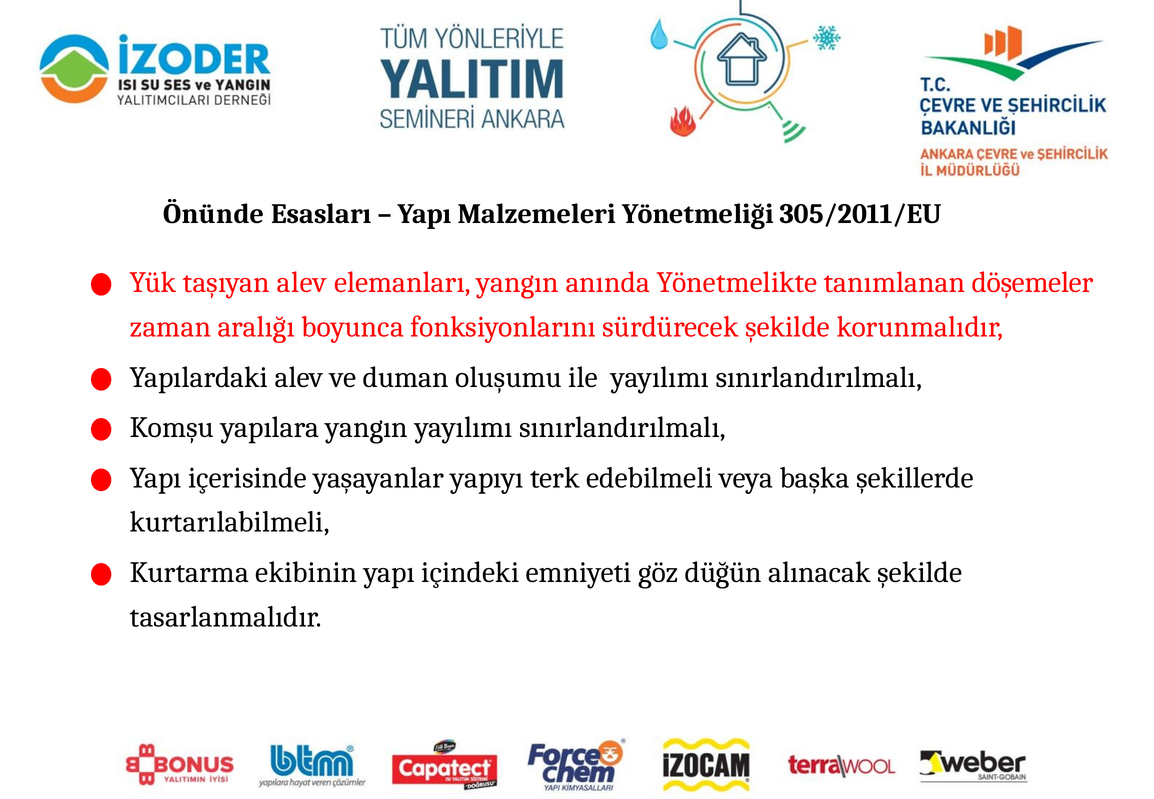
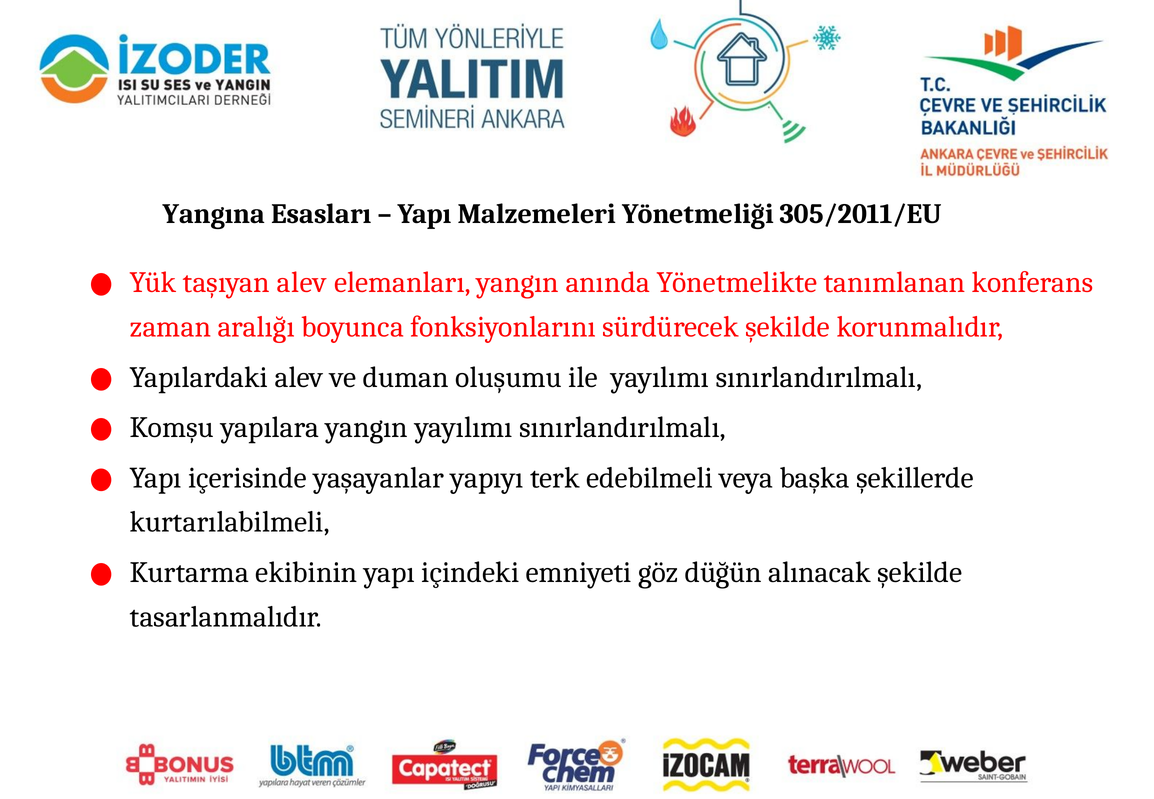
Önünde: Önünde -> Yangına (214, 214)
döşemeler: döşemeler -> konferans (1032, 283)
